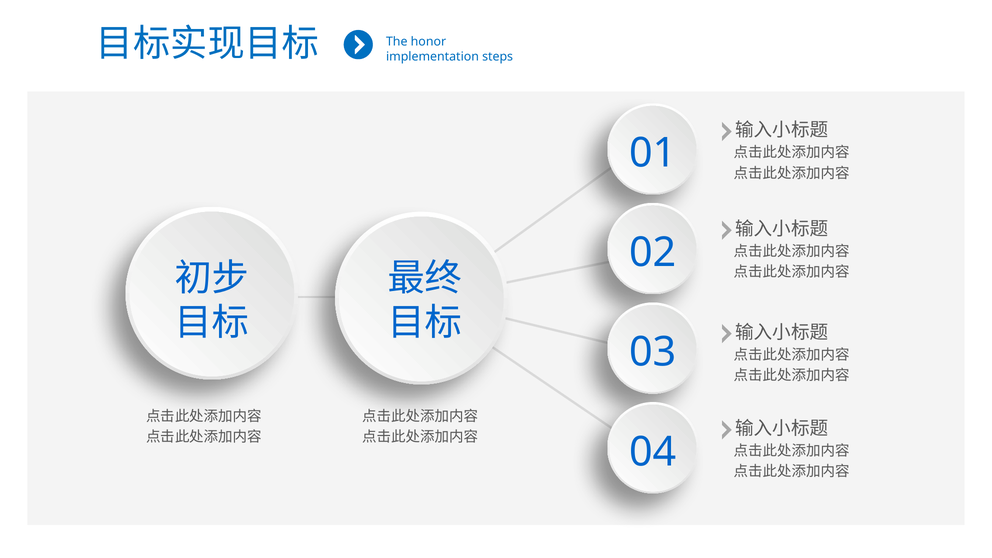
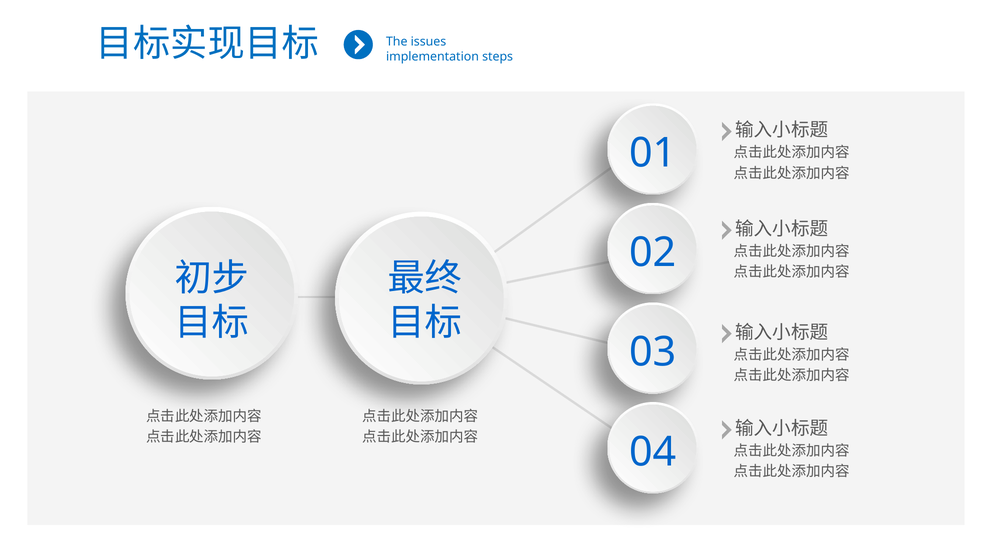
honor: honor -> issues (428, 42)
